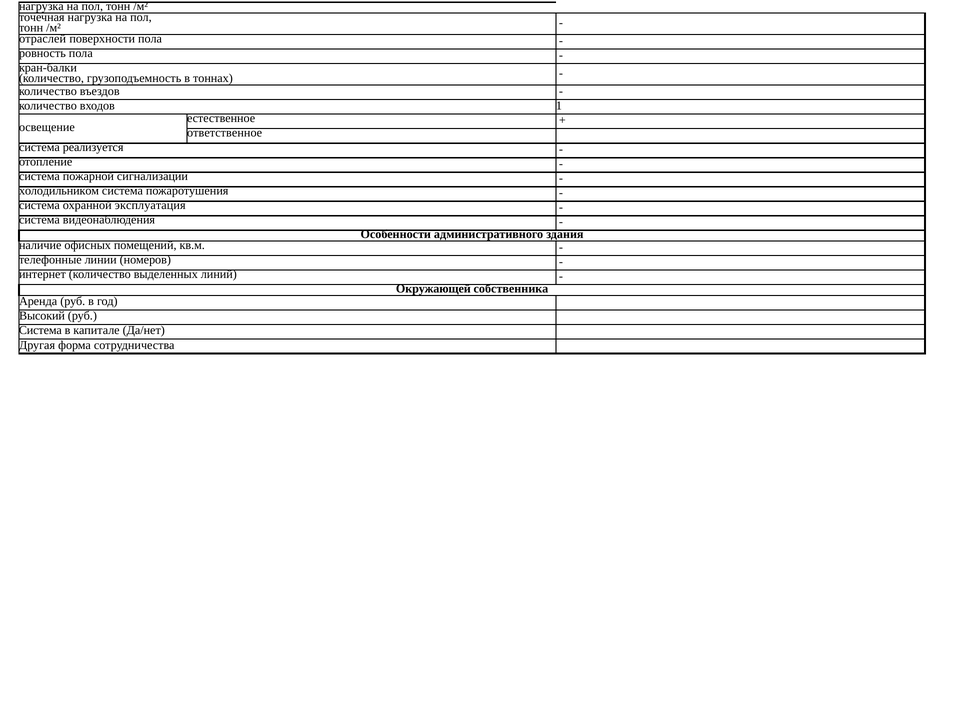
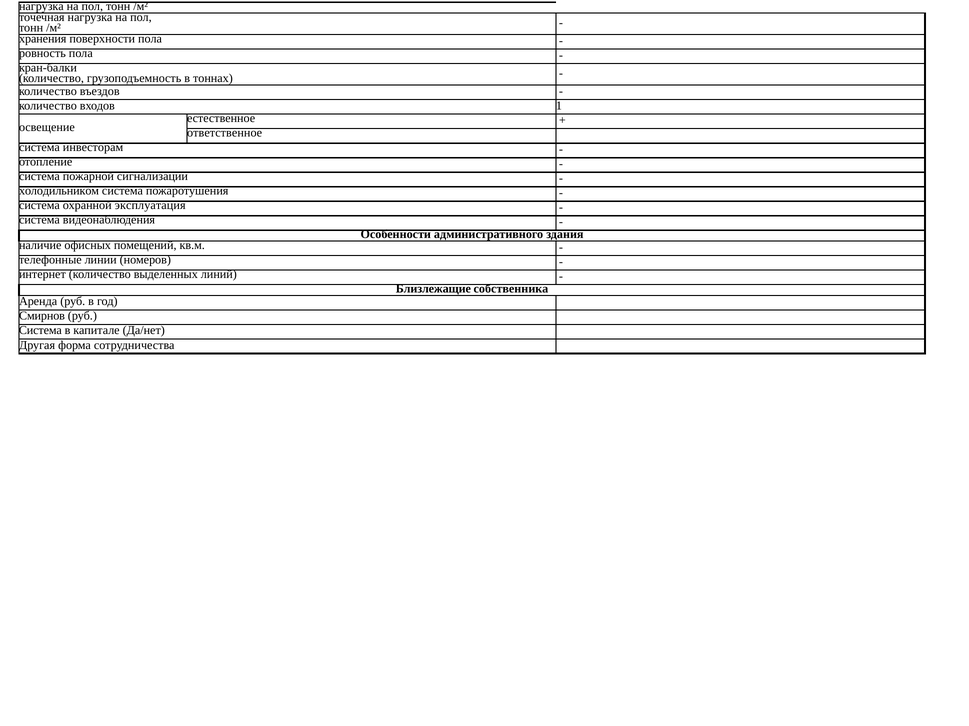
отраслей: отраслей -> хранения (43, 39)
реализуется: реализуется -> инвесторам (93, 147)
Окружающей: Окружающей -> Близлежащие (433, 289)
Высокий: Высокий -> Смирнов (42, 316)
